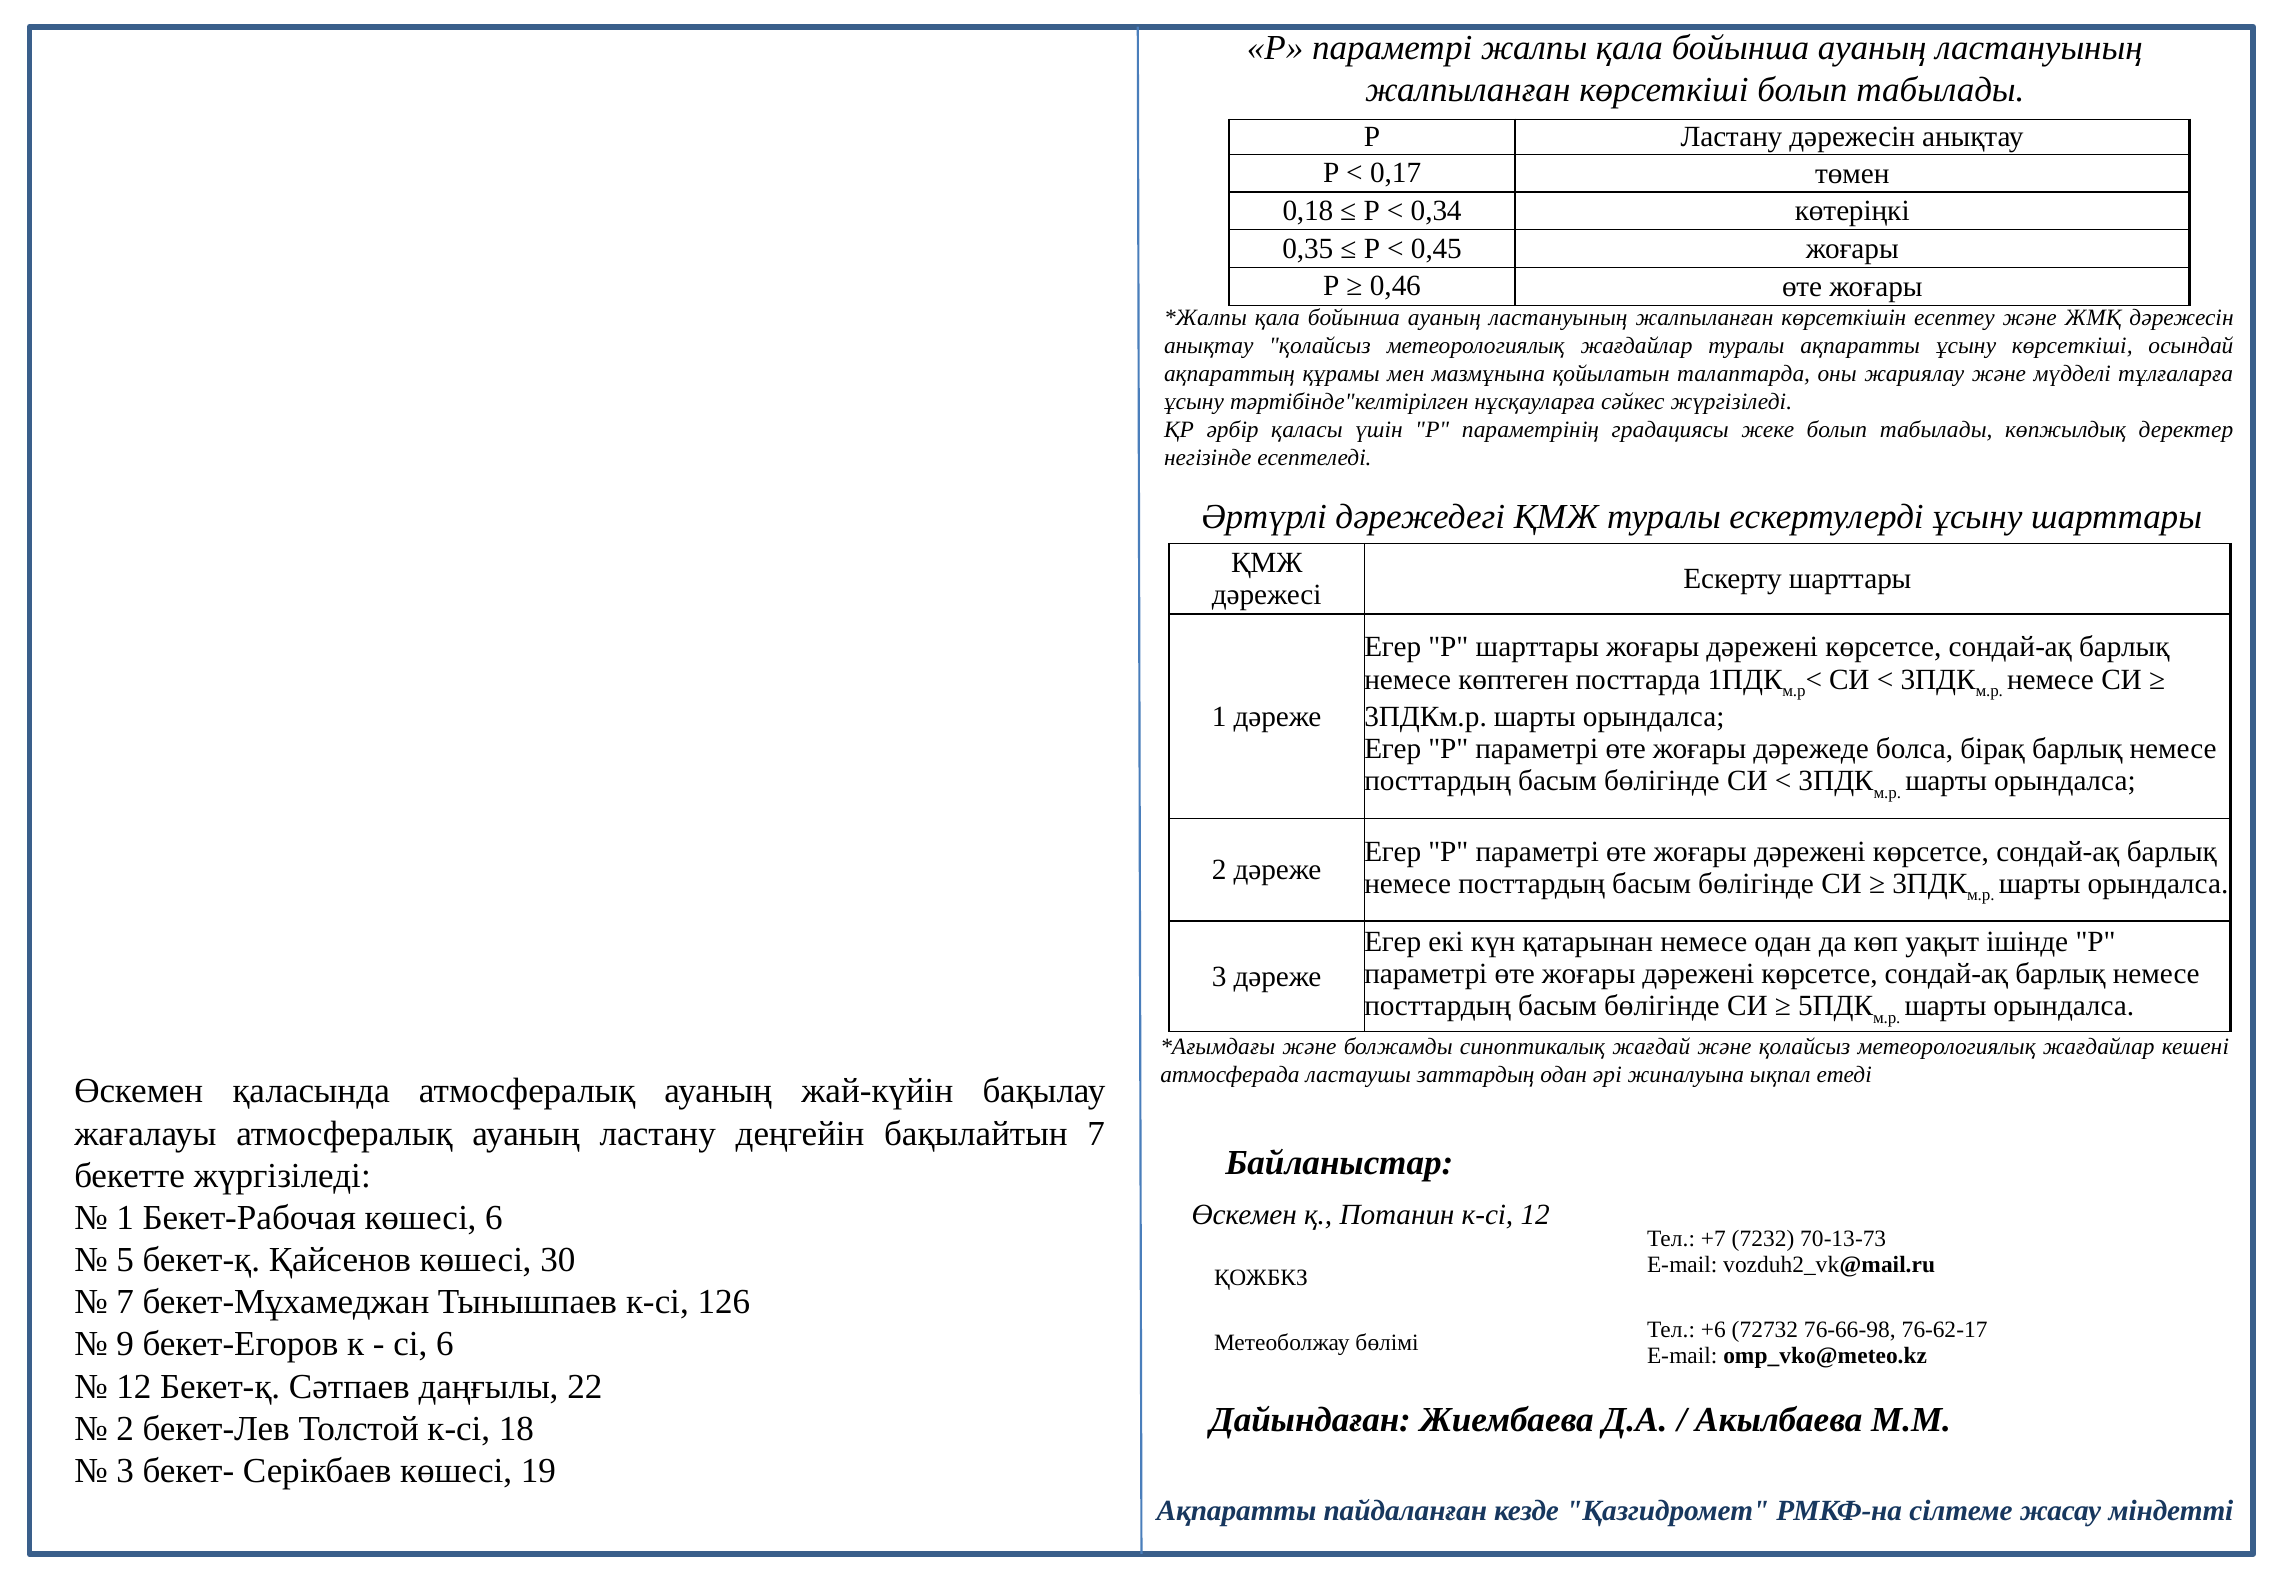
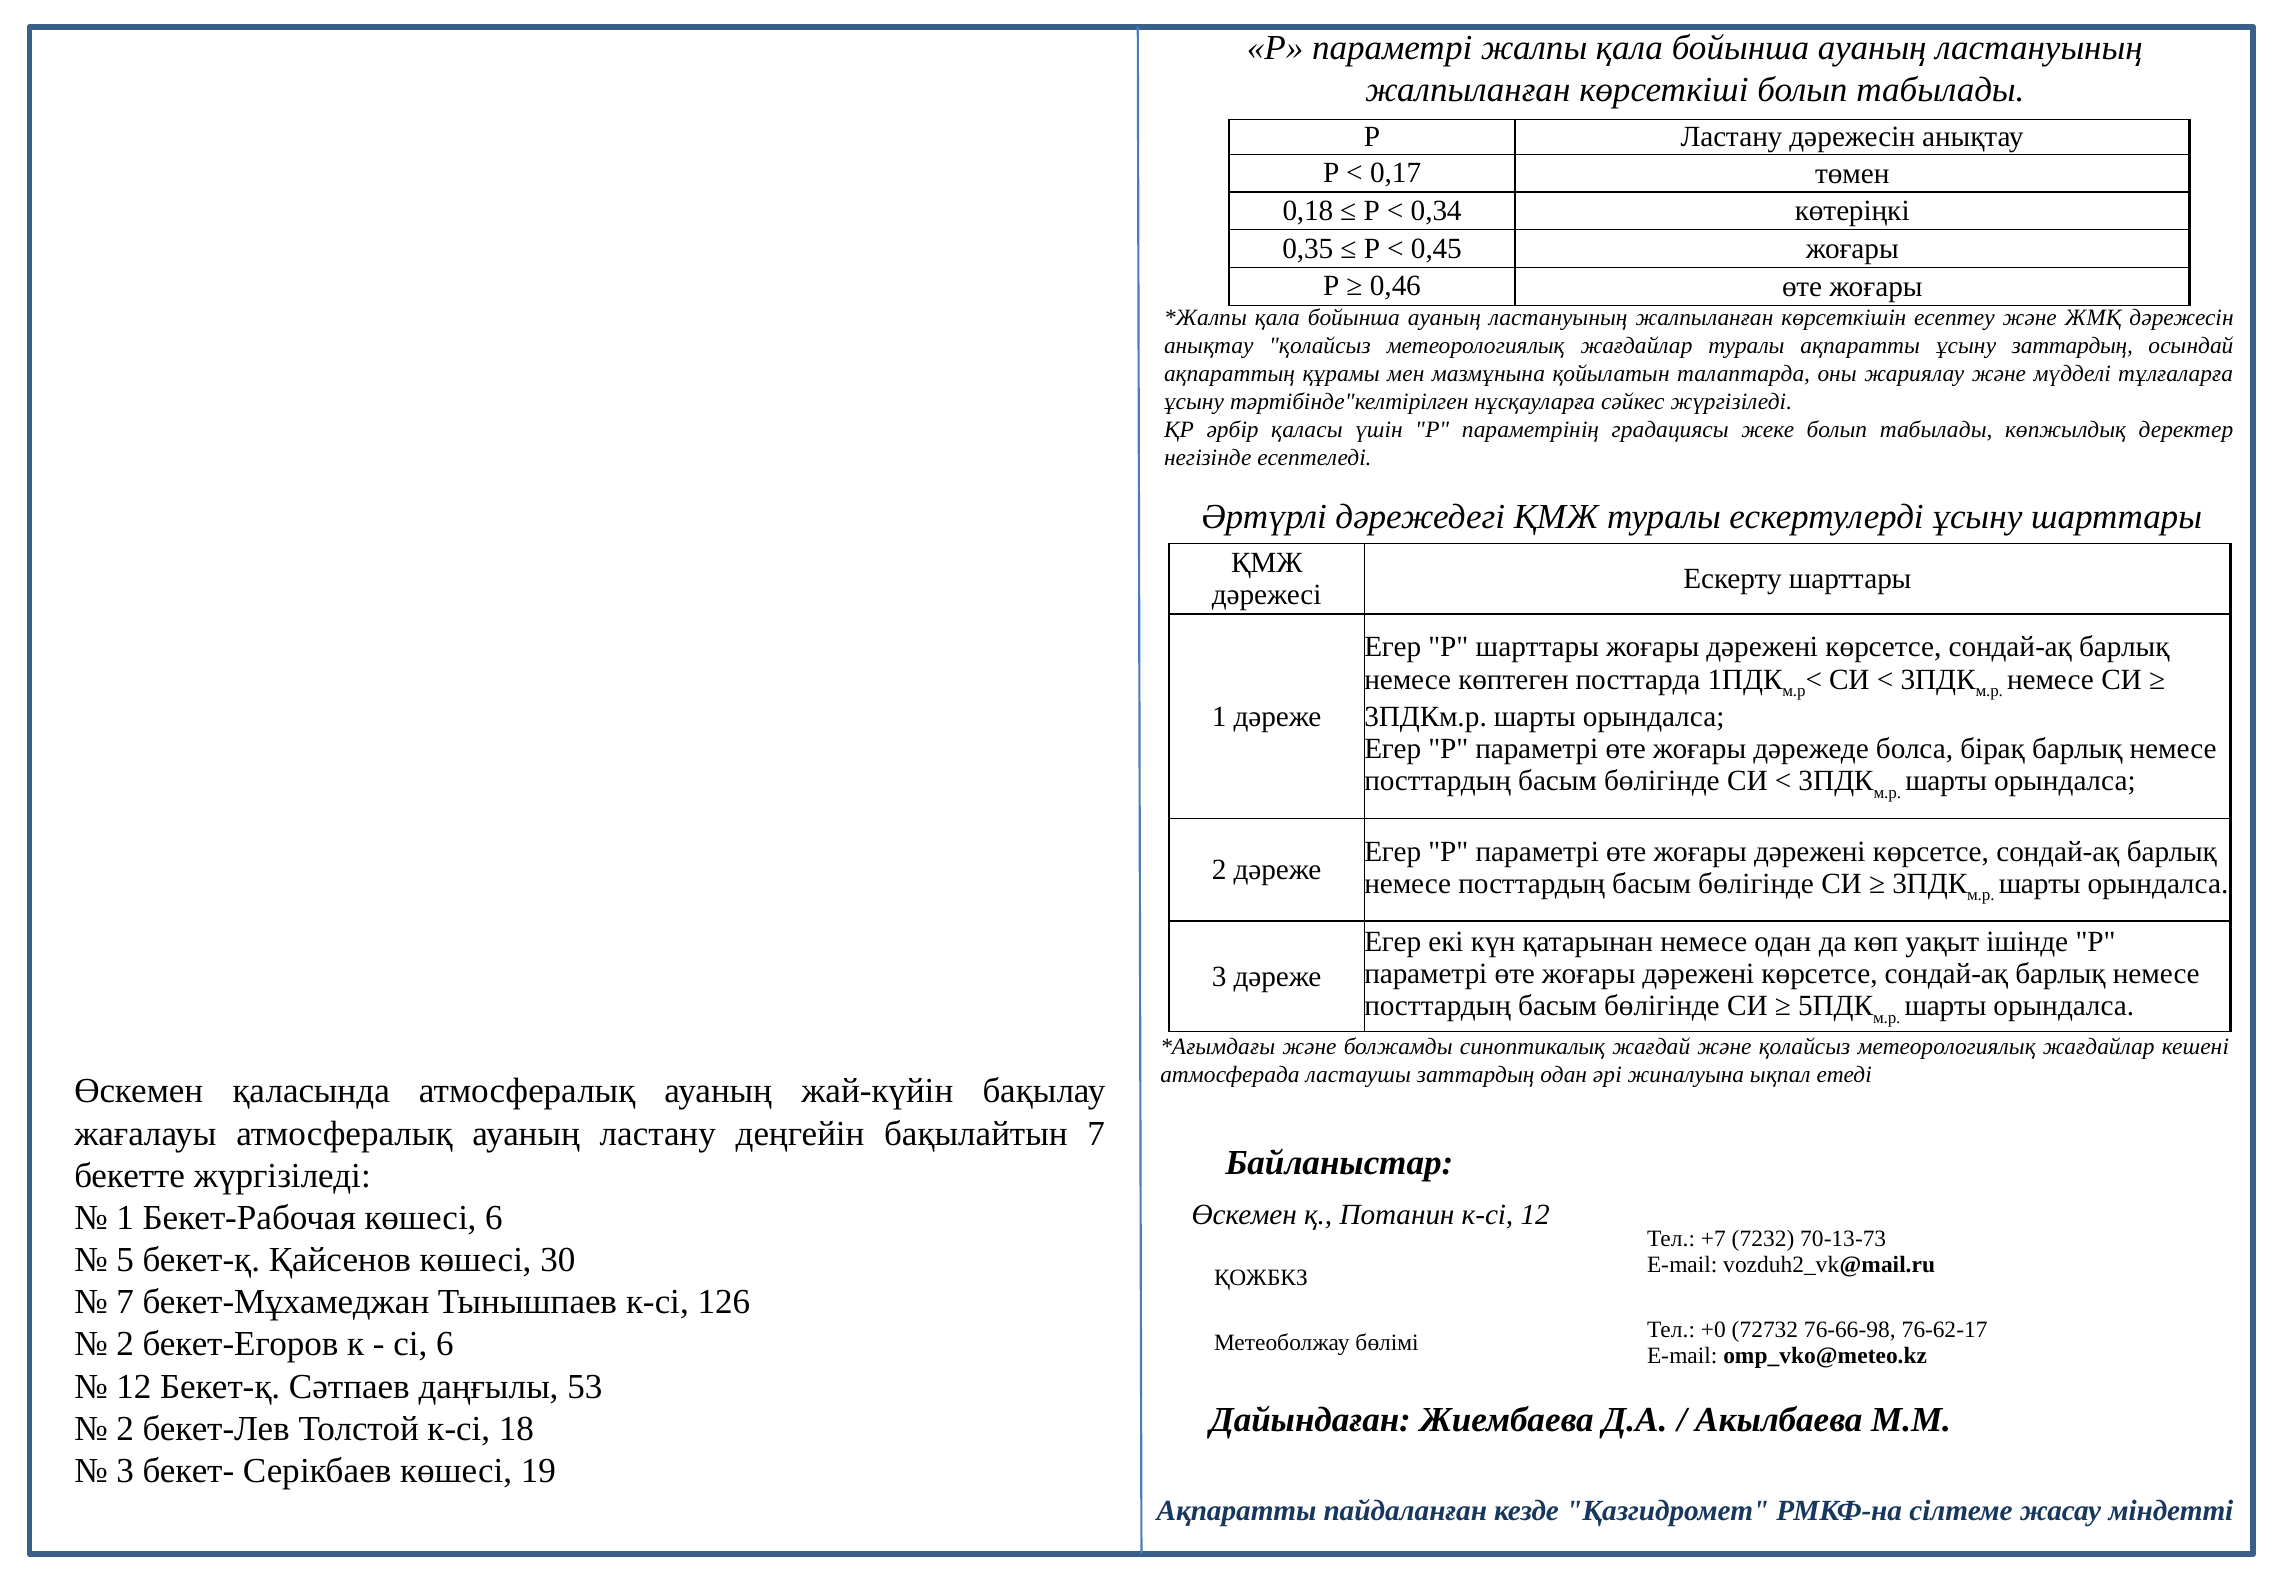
ұсыну көрсеткіші: көрсеткіші -> заттардың (2072, 346)
+6: +6 -> +0 (1713, 1329)
9: 9 -> 2 (125, 1344)
22: 22 -> 53 (585, 1386)
